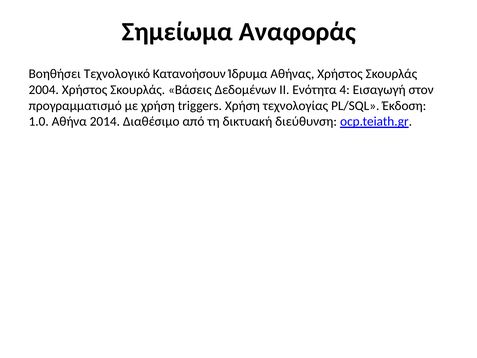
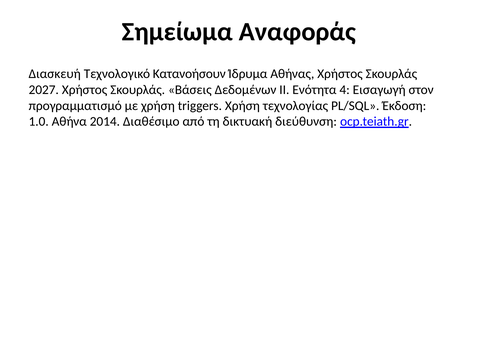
Βοηθήσει: Βοηθήσει -> Διασκευή (55, 74)
2004: 2004 -> 2027 (44, 90)
